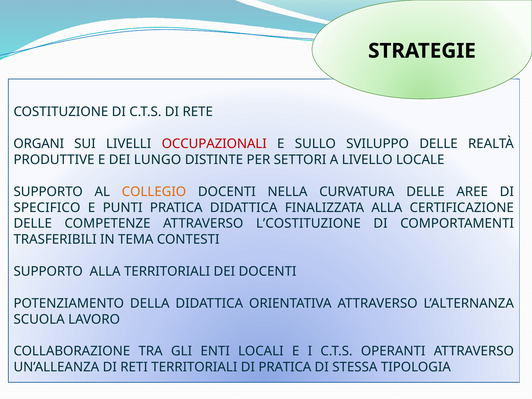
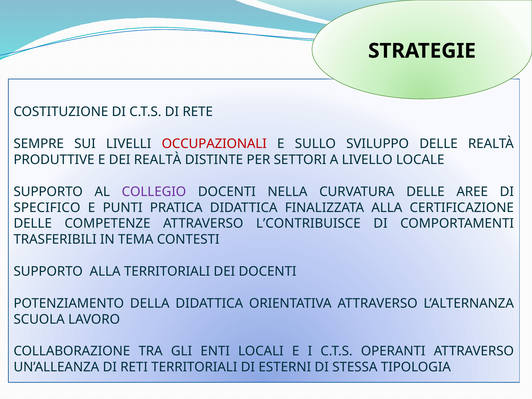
ORGANI: ORGANI -> SEMPRE (39, 144)
DEI LUNGO: LUNGO -> REALTÀ (158, 160)
COLLEGIO colour: orange -> purple (154, 192)
L’COSTITUZIONE: L’COSTITUZIONE -> L’CONTRIBUISCE (308, 224)
DI PRATICA: PRATICA -> ESTERNI (285, 367)
